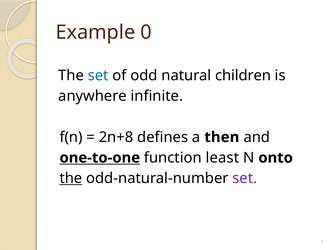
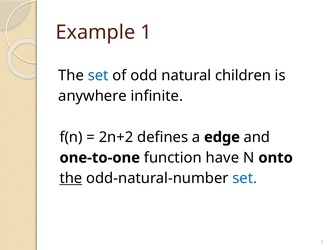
0: 0 -> 1 (146, 32)
2n+8: 2n+8 -> 2n+2 (116, 137)
then: then -> edge (222, 137)
one-to-one underline: present -> none (100, 158)
least: least -> have (222, 158)
set colour: purple -> blue (245, 178)
